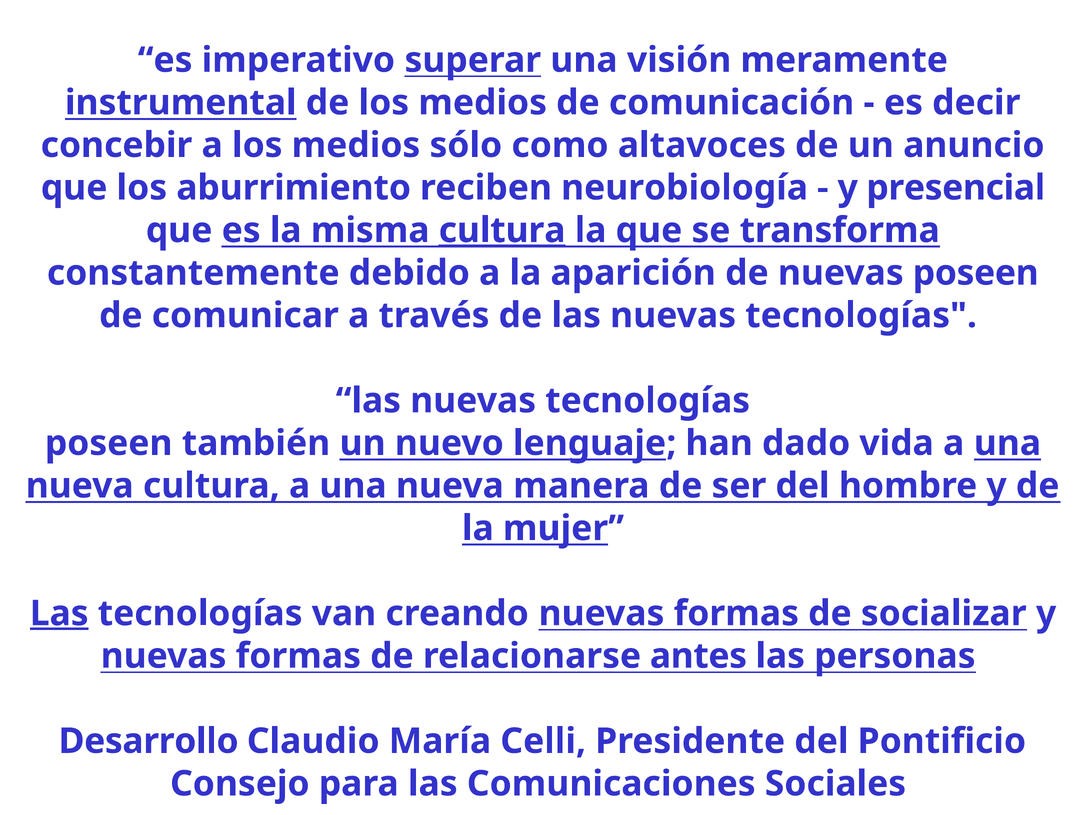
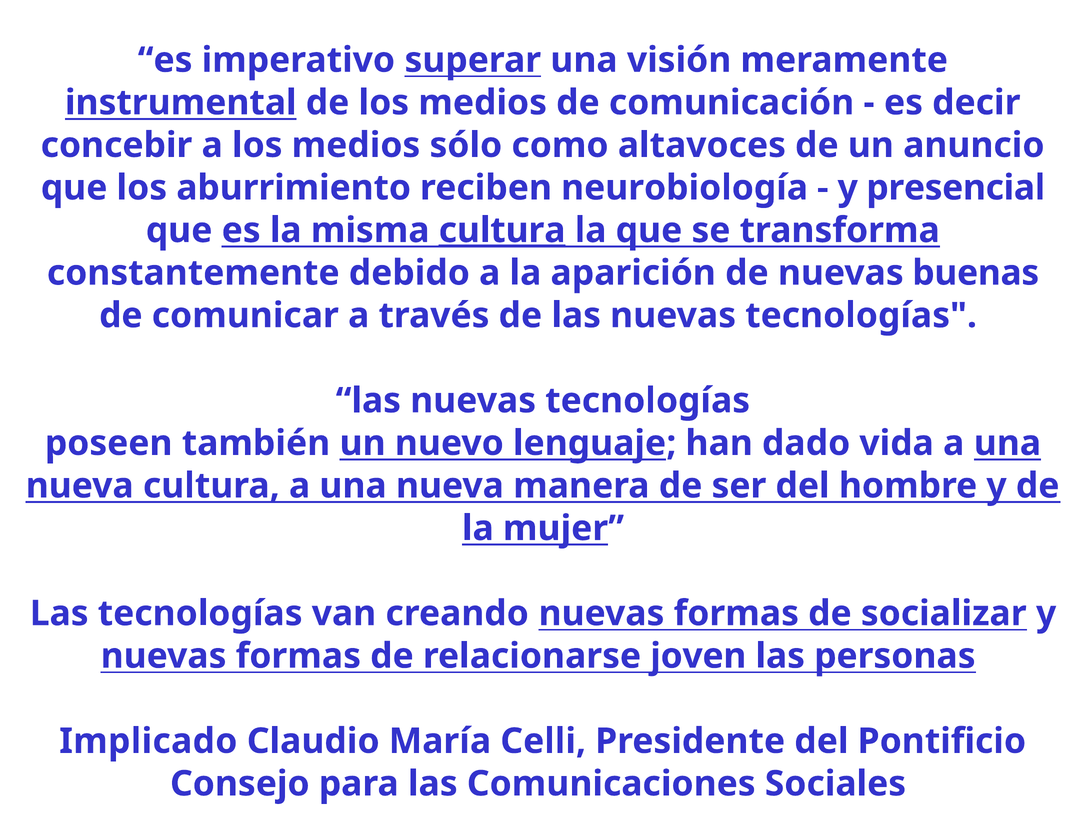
nuevas poseen: poseen -> buenas (976, 273)
Las underline: present -> none (59, 613)
antes: antes -> joven (698, 656)
Desarrollo: Desarrollo -> Implicado (148, 741)
